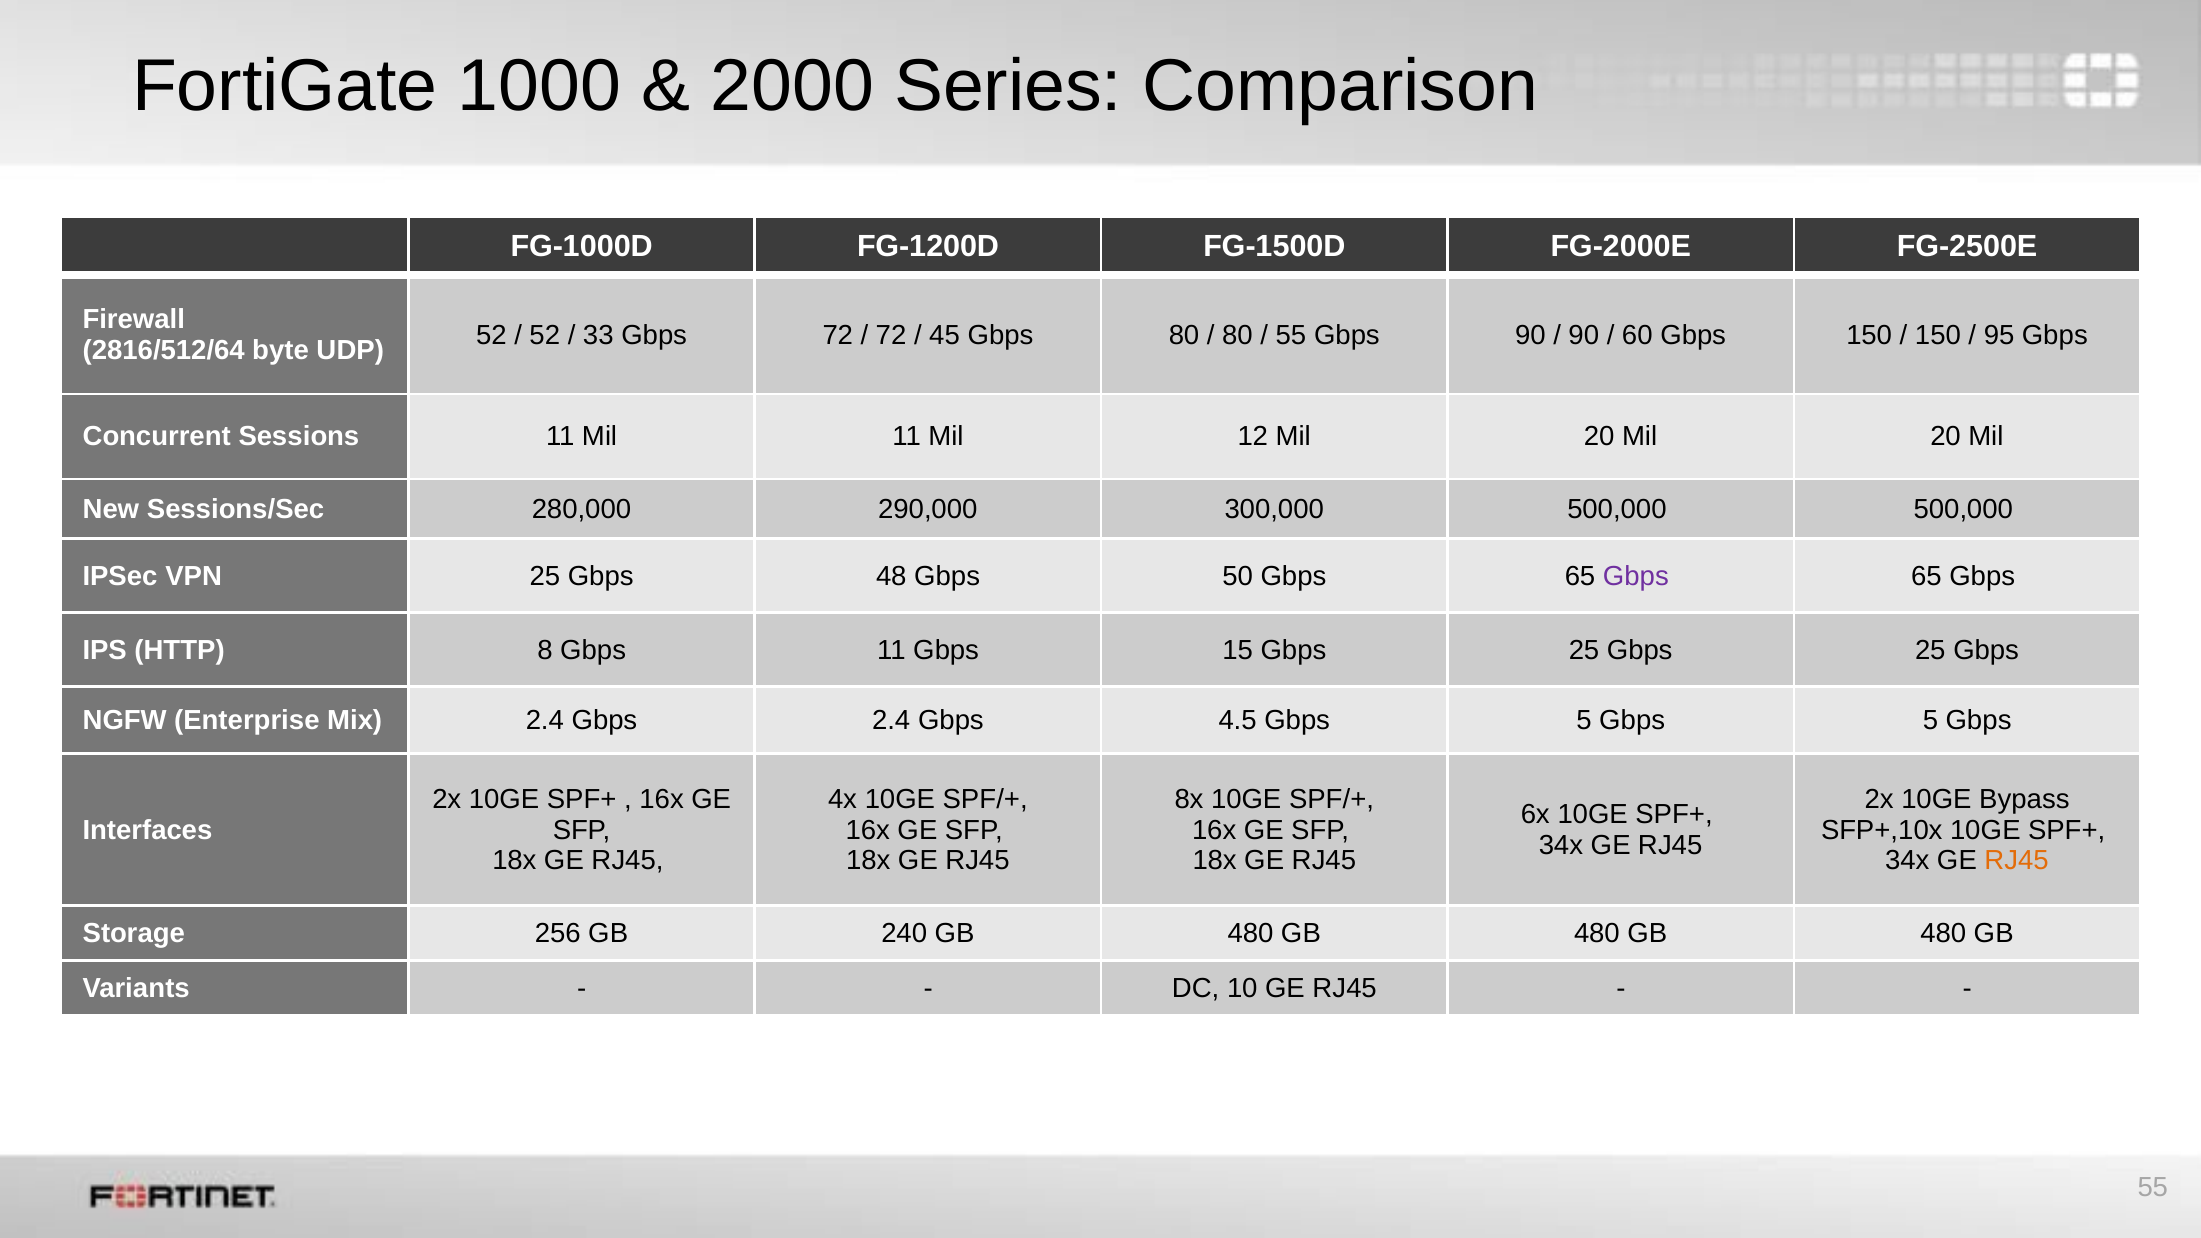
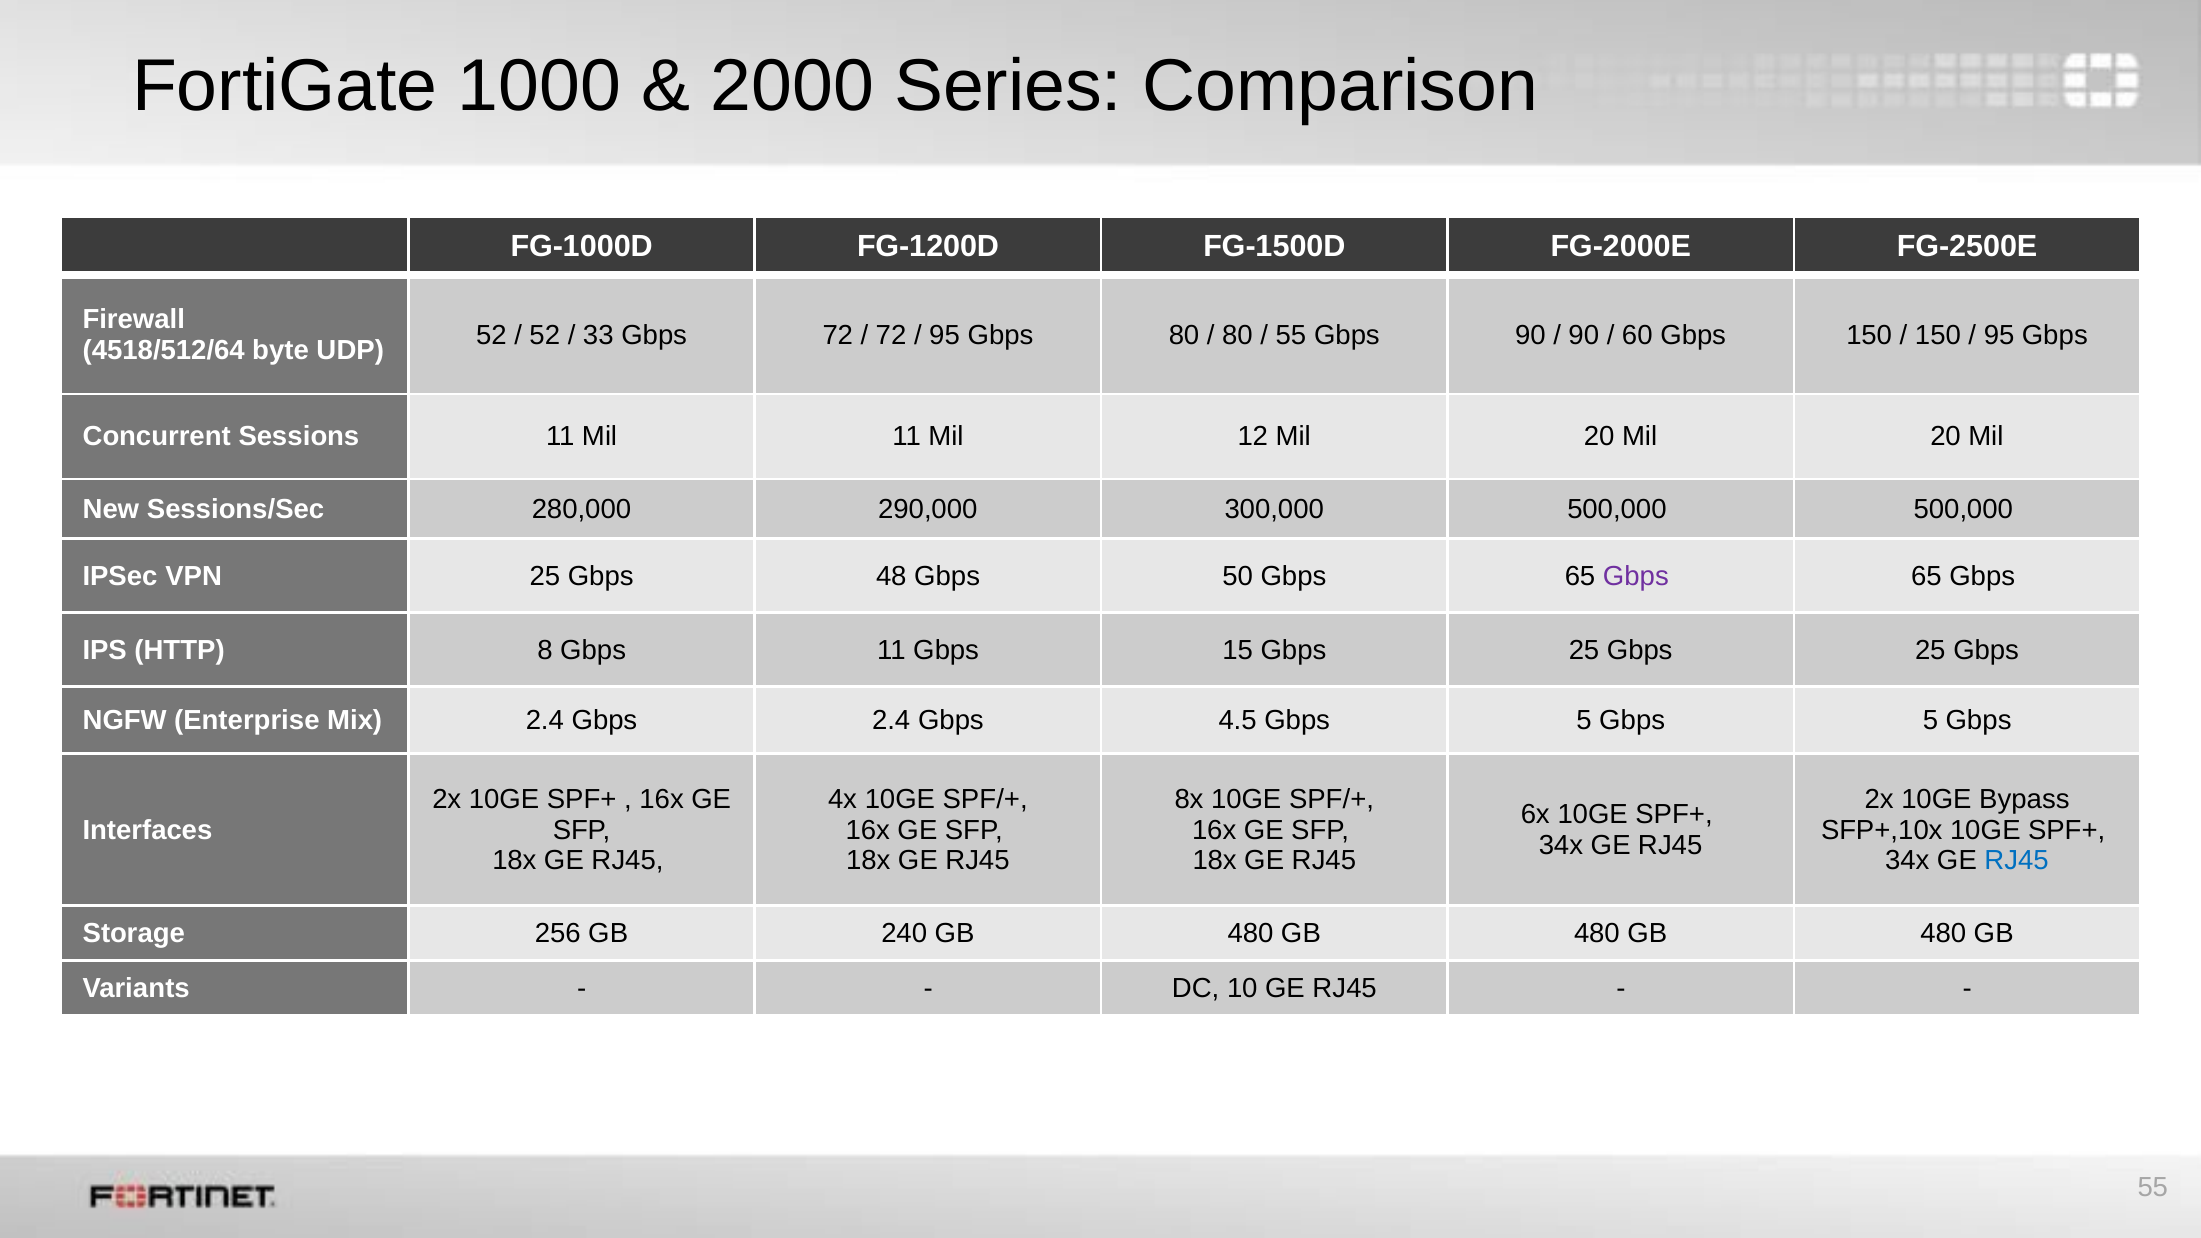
45: 45 -> 95 (945, 335)
2816/512/64: 2816/512/64 -> 4518/512/64 (164, 351)
RJ45 colour: orange -> blue (2017, 861)
